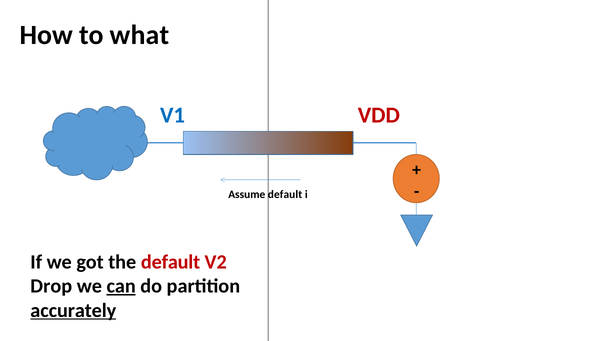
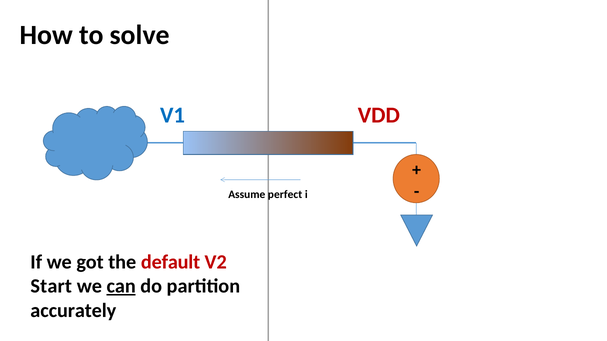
what: what -> solve (140, 35)
Assume default: default -> perfect (285, 195)
Drop: Drop -> Start (51, 286)
accurately underline: present -> none (73, 311)
